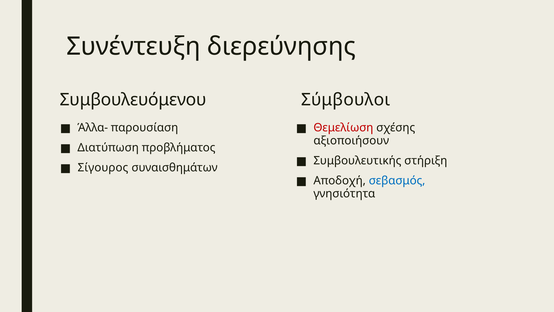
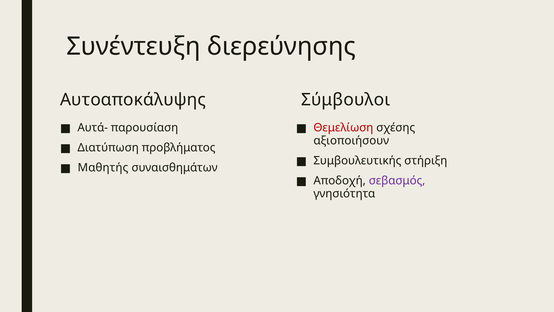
Συμβουλευόμενου: Συμβουλευόμενου -> Αυτοαποκάλυψης (133, 100)
Άλλα-: Άλλα- -> Αυτά- (93, 128)
Σίγουρος: Σίγουρος -> Μαθητής (103, 168)
σεβασμός colour: blue -> purple (397, 181)
